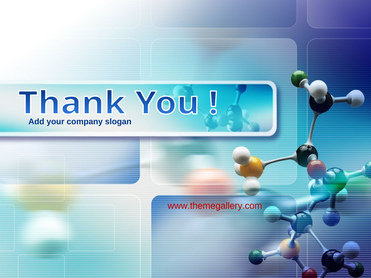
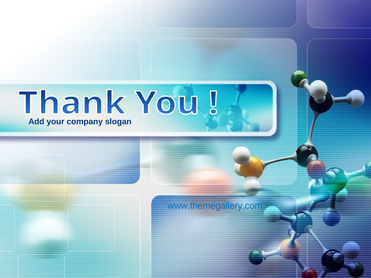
www.themegallery.com colour: red -> blue (215, 206)
